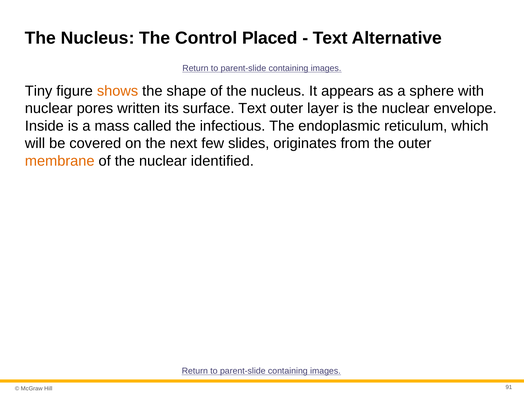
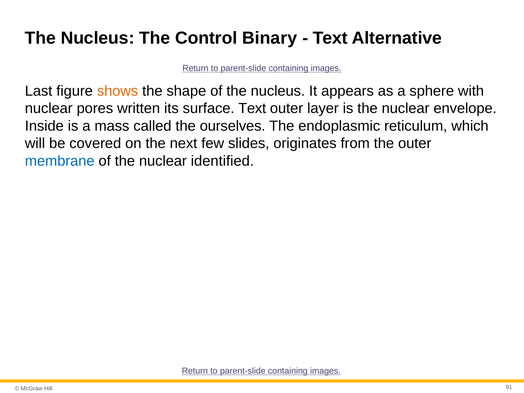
Placed: Placed -> Binary (270, 38)
Tiny: Tiny -> Last (39, 91)
infectious: infectious -> ourselves (233, 126)
membrane colour: orange -> blue (60, 161)
